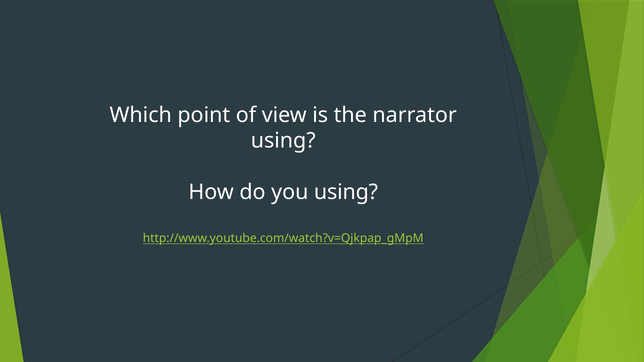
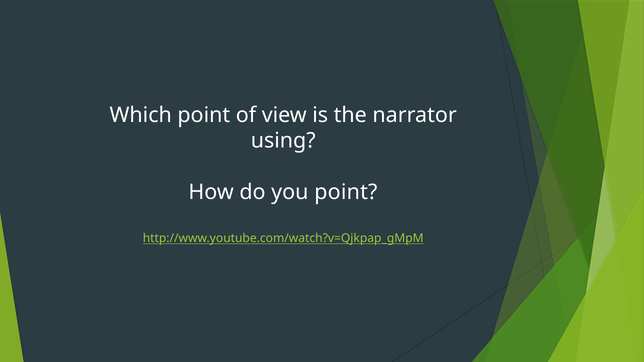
you using: using -> point (346, 193)
